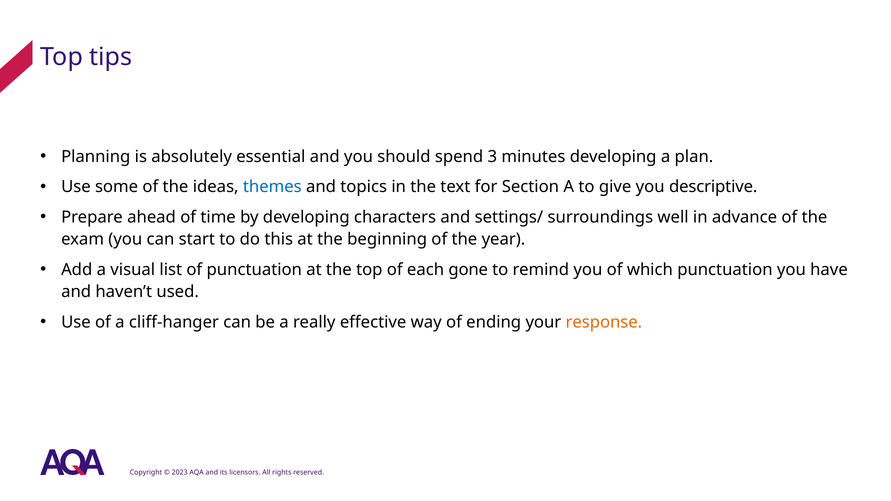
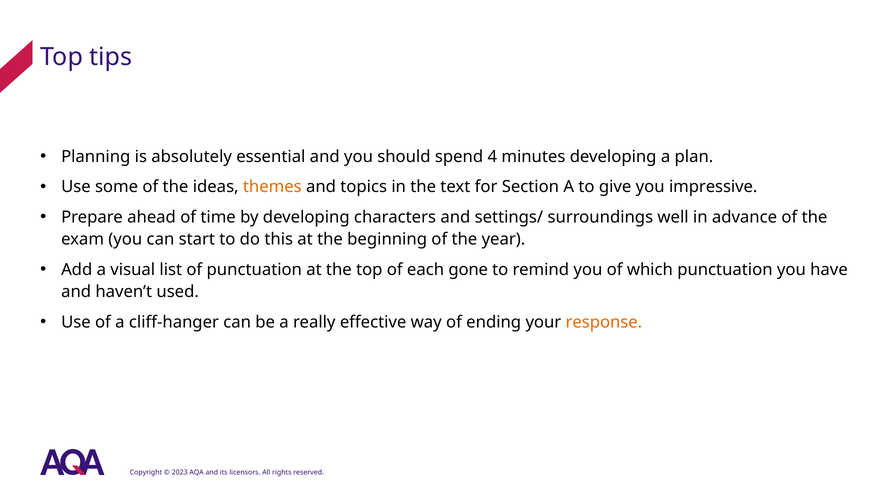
3: 3 -> 4 (492, 157)
themes colour: blue -> orange (272, 187)
descriptive: descriptive -> impressive (713, 187)
